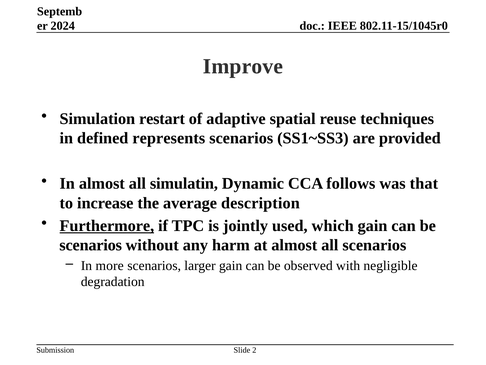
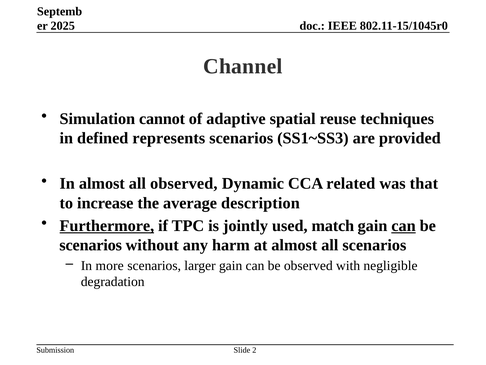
2024: 2024 -> 2025 (63, 26)
Improve: Improve -> Channel (243, 66)
restart: restart -> cannot (162, 119)
all simulatin: simulatin -> observed (184, 183)
follows: follows -> related (351, 183)
which: which -> match (333, 226)
can underline: none -> present (404, 226)
